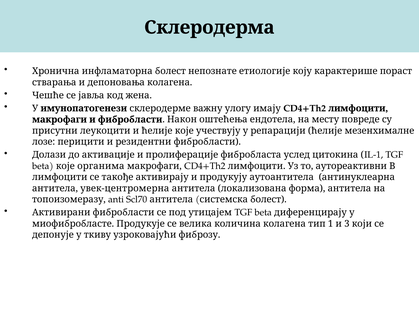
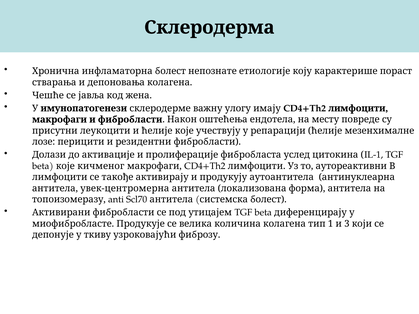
органима: органима -> кичменог (101, 166)
